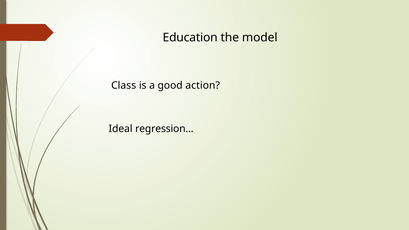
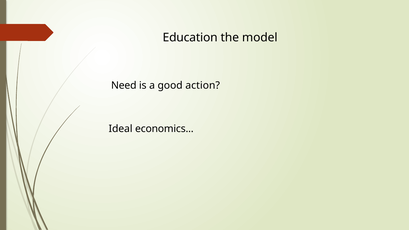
Class: Class -> Need (124, 86)
regression: regression -> economics (164, 129)
